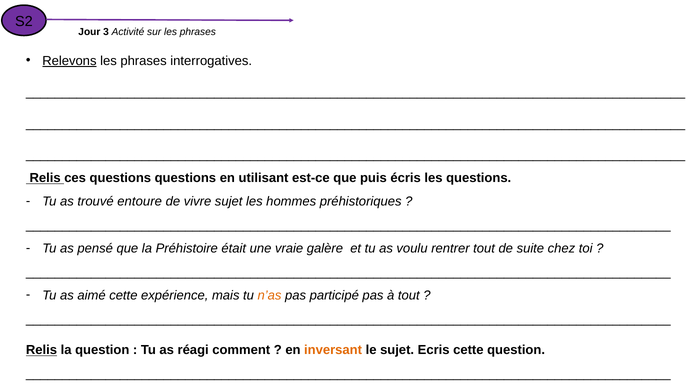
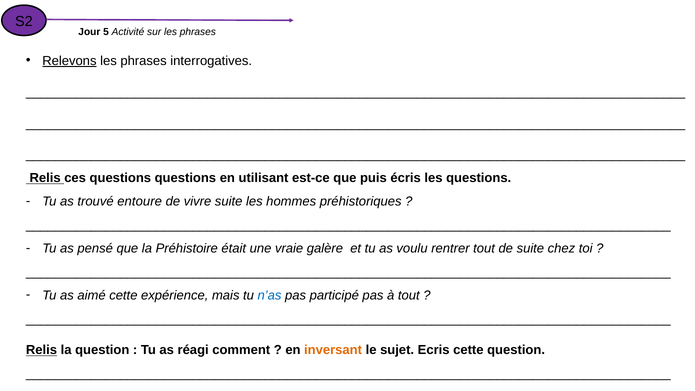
3: 3 -> 5 (106, 32)
vivre sujet: sujet -> suite (229, 201)
n’as colour: orange -> blue (270, 295)
